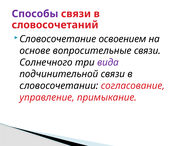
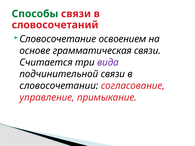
Способы colour: purple -> green (35, 14)
вопросительные: вопросительные -> грамматическая (92, 51)
Солнечного: Солнечного -> Считается (46, 62)
